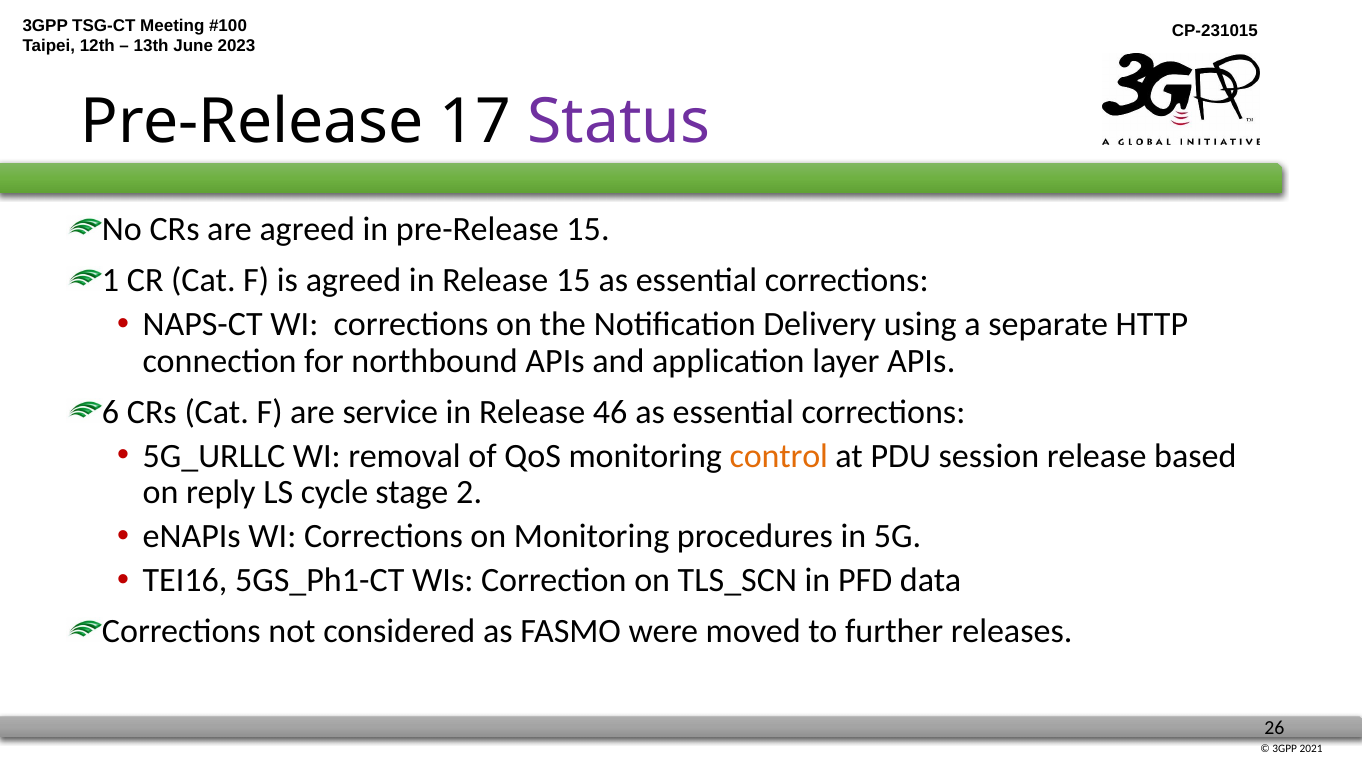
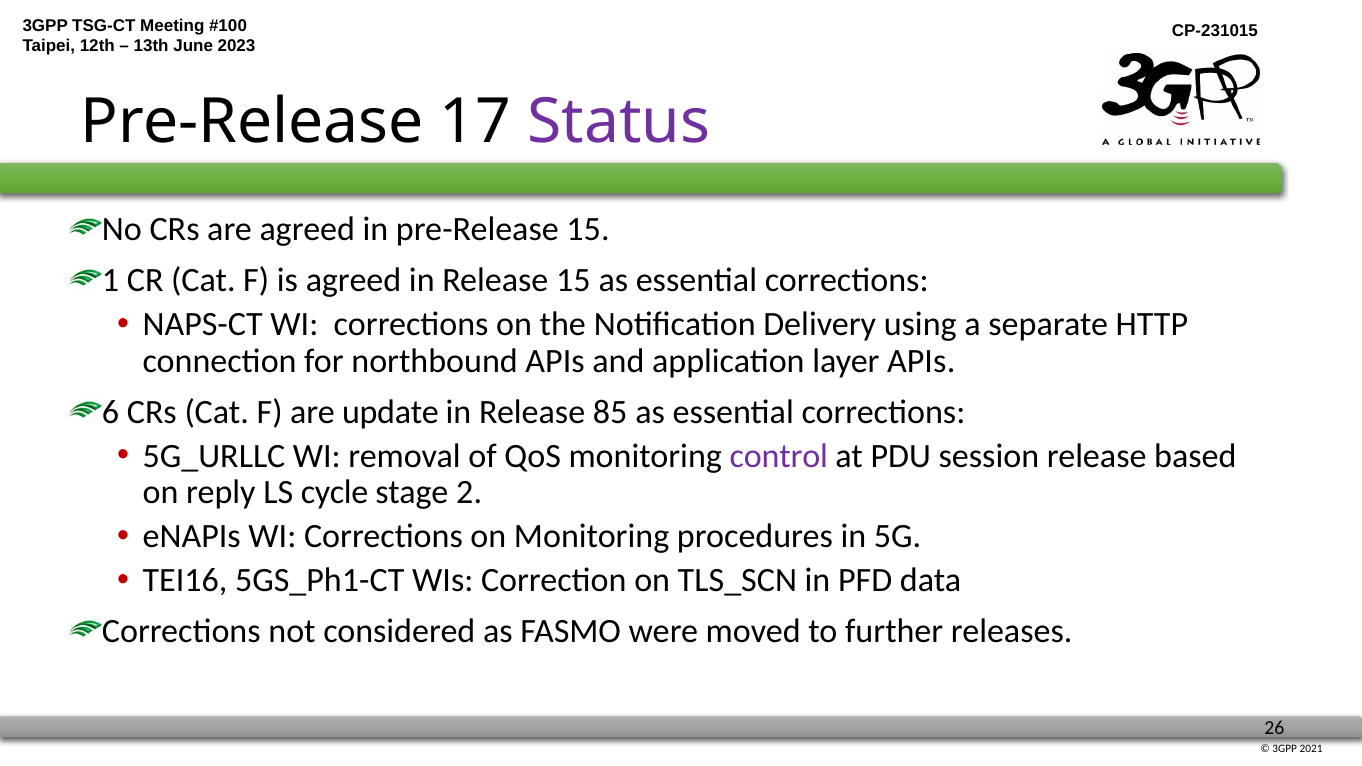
service: service -> update (390, 412)
46: 46 -> 85 (610, 412)
control colour: orange -> purple (779, 456)
